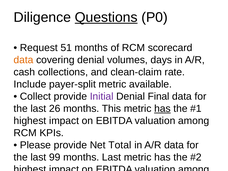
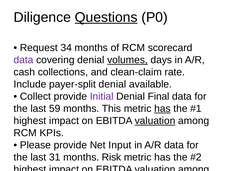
51: 51 -> 34 (66, 48)
data colour: orange -> purple (24, 60)
volumes underline: none -> present (127, 60)
payer-split metric: metric -> denial (112, 84)
26: 26 -> 59 (55, 109)
valuation underline: none -> present (155, 121)
Total: Total -> Input (120, 145)
99: 99 -> 31 (55, 157)
months Last: Last -> Risk (112, 157)
